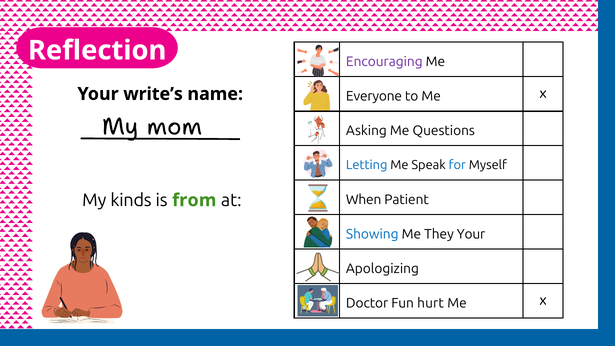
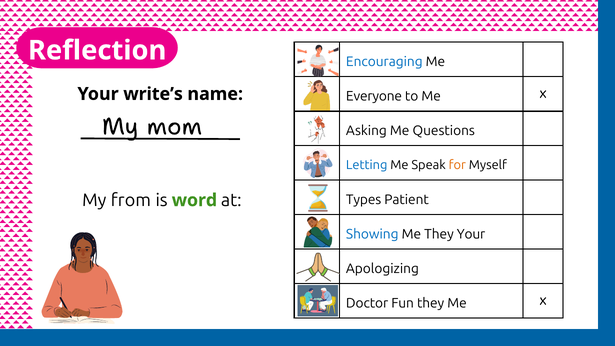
Encouraging colour: purple -> blue (384, 62)
for colour: blue -> orange (457, 165)
kinds: kinds -> from (131, 200)
from: from -> word (194, 200)
When: When -> Types (364, 200)
Fun hurt: hurt -> they (431, 303)
